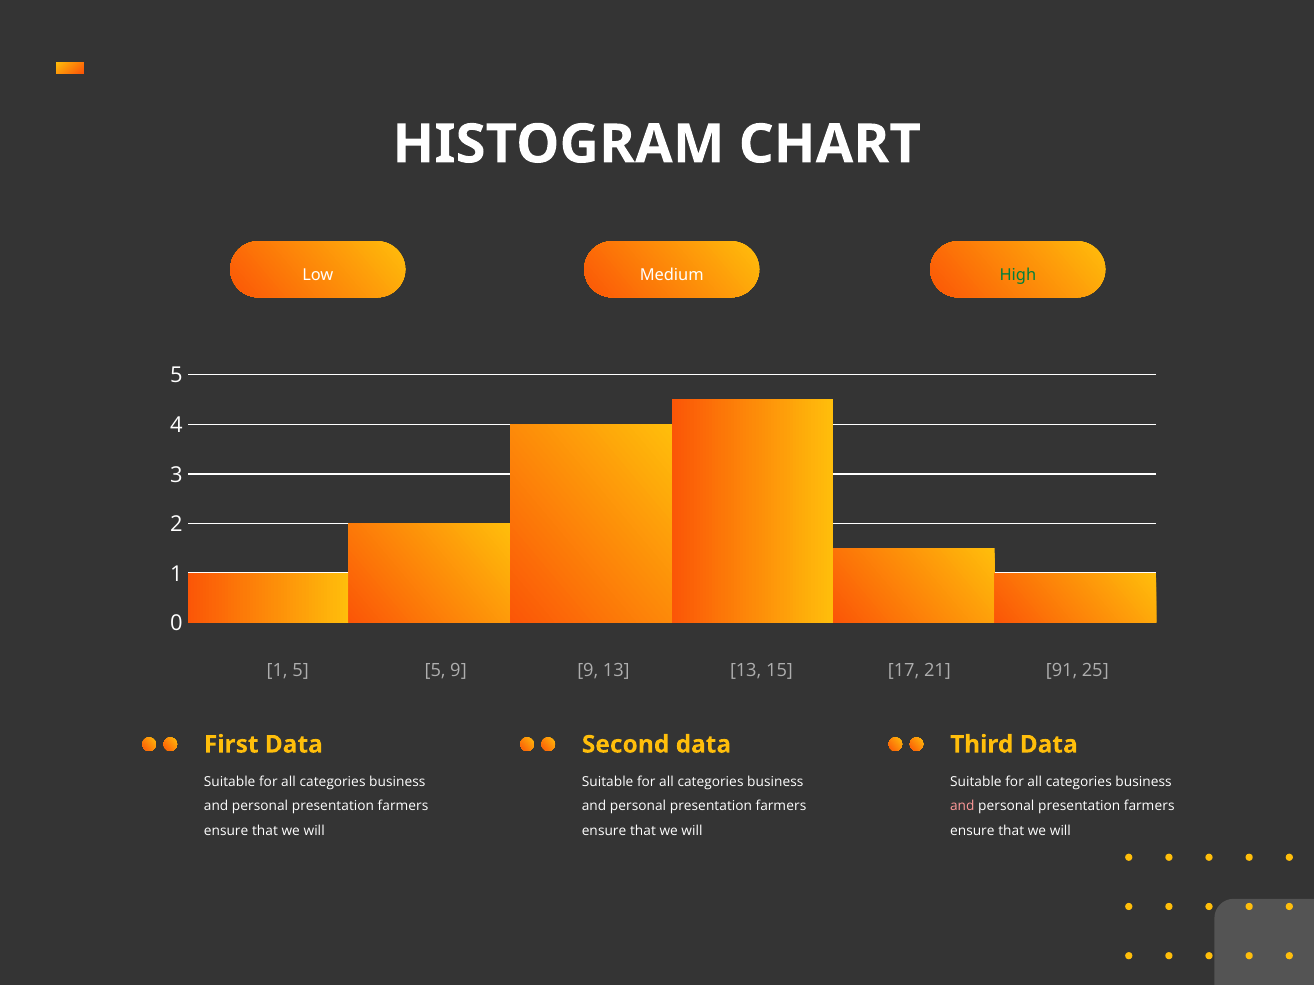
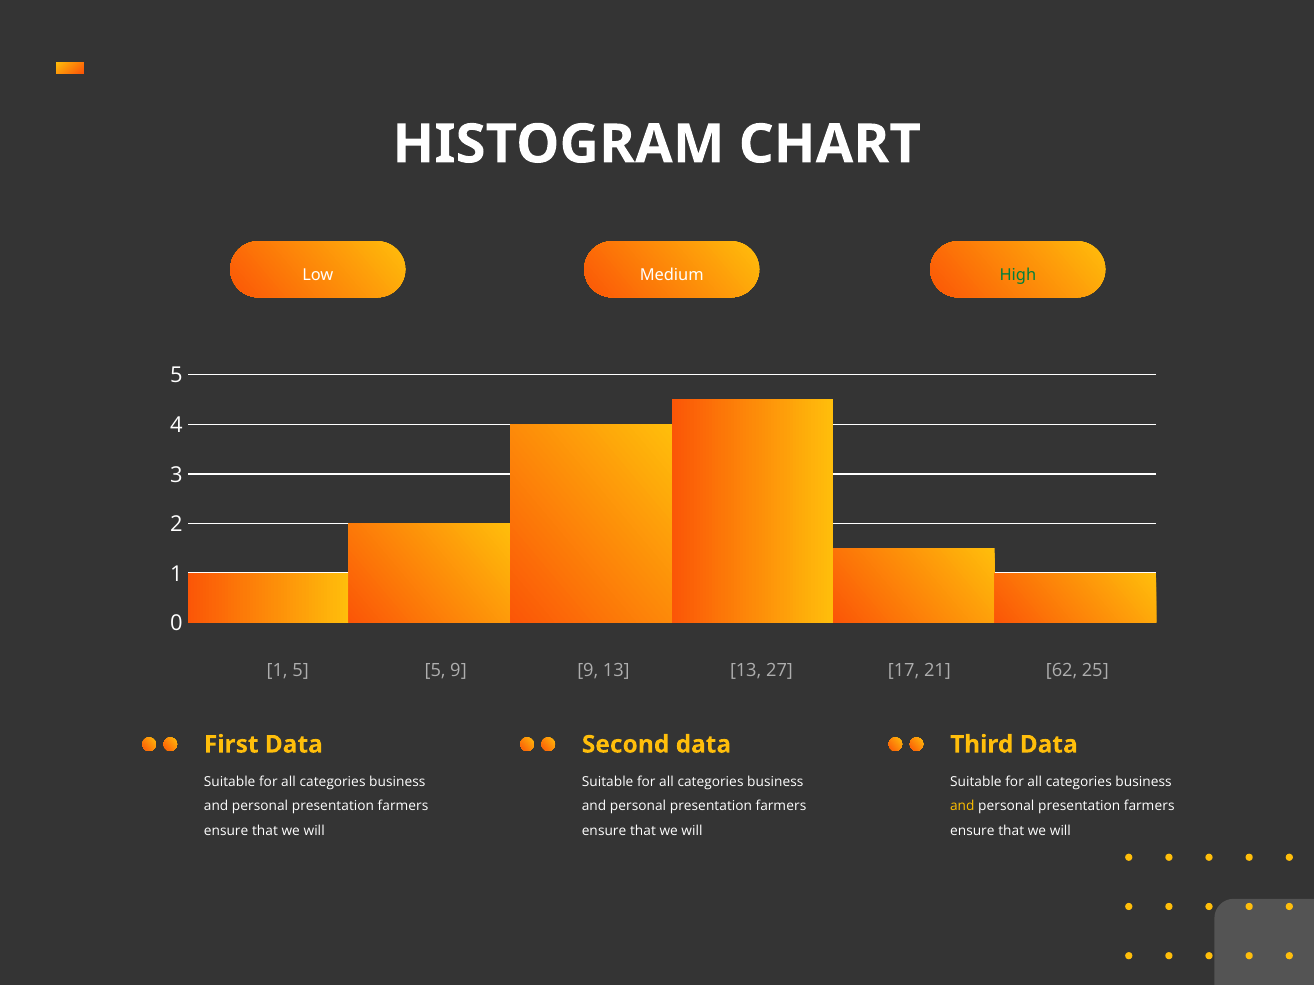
15: 15 -> 27 (780, 671)
91: 91 -> 62 (1062, 671)
and colour: pink -> yellow (962, 807)
